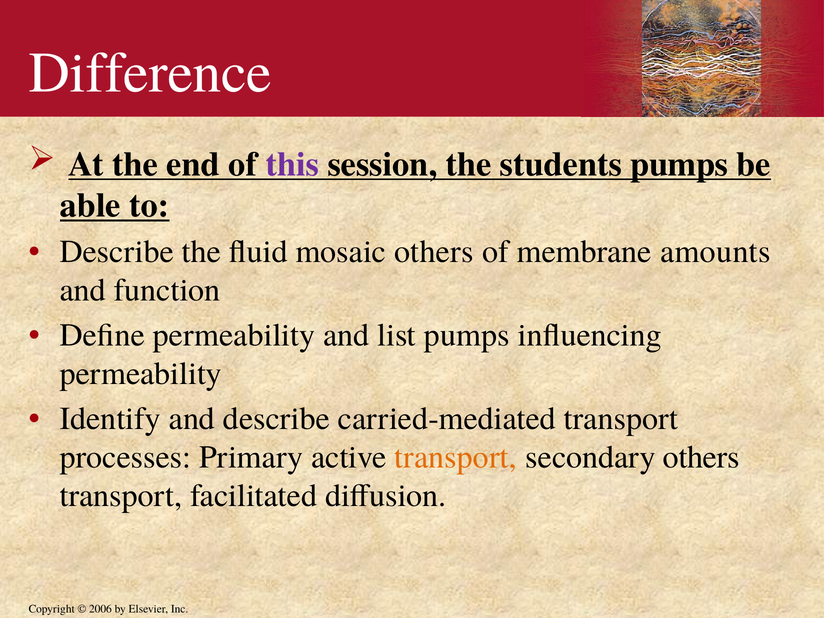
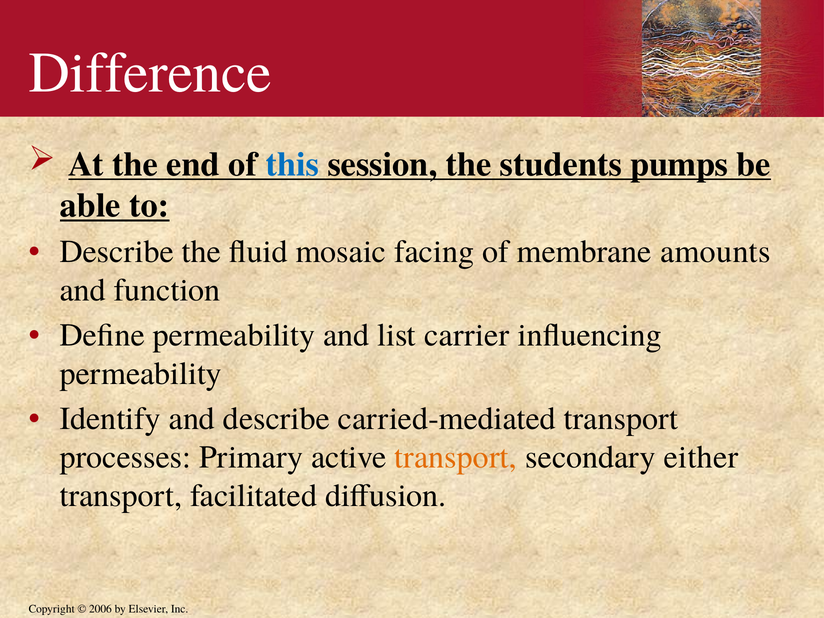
this colour: purple -> blue (292, 164)
mosaic others: others -> facing (434, 252)
list pumps: pumps -> carrier (467, 335)
secondary others: others -> either (701, 457)
